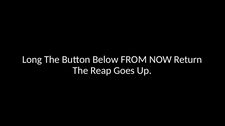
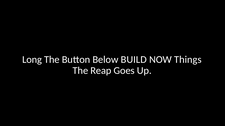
FROM: FROM -> BUILD (134, 60)
Return: Return -> Things (188, 60)
